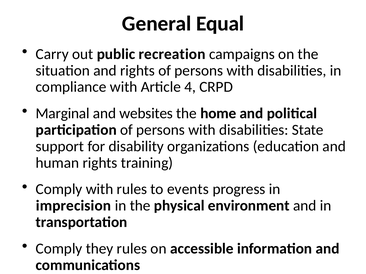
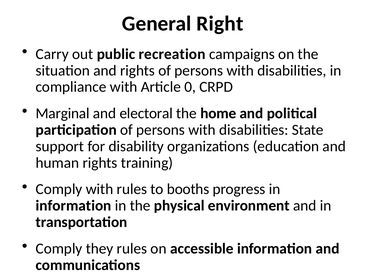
Equal: Equal -> Right (220, 24)
4: 4 -> 0 (190, 87)
websites: websites -> electoral (146, 114)
events: events -> booths (188, 190)
imprecision: imprecision -> information (74, 206)
